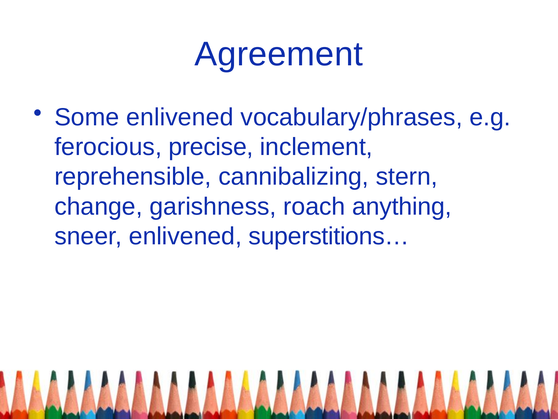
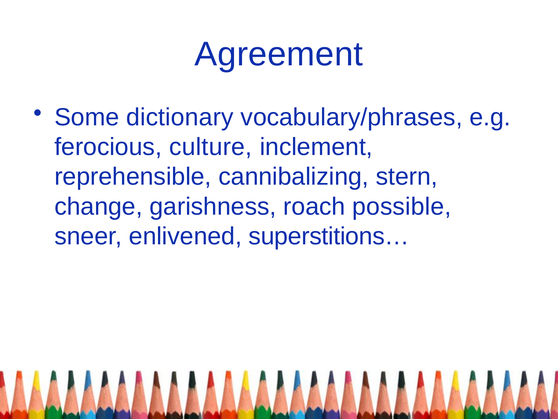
Some enlivened: enlivened -> dictionary (180, 117)
precise: precise -> culture (211, 147)
anything: anything -> possible (402, 206)
